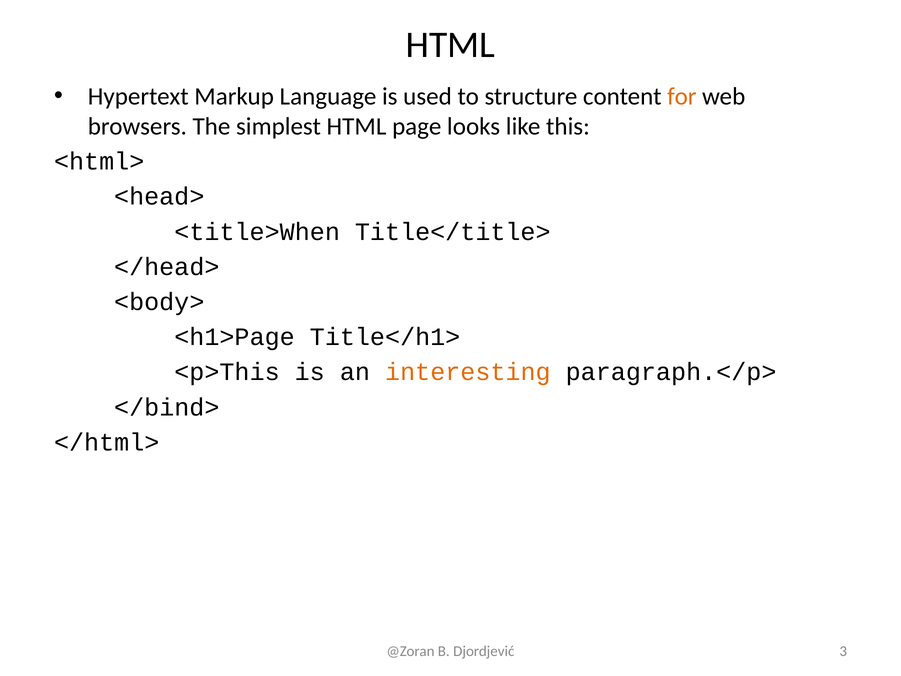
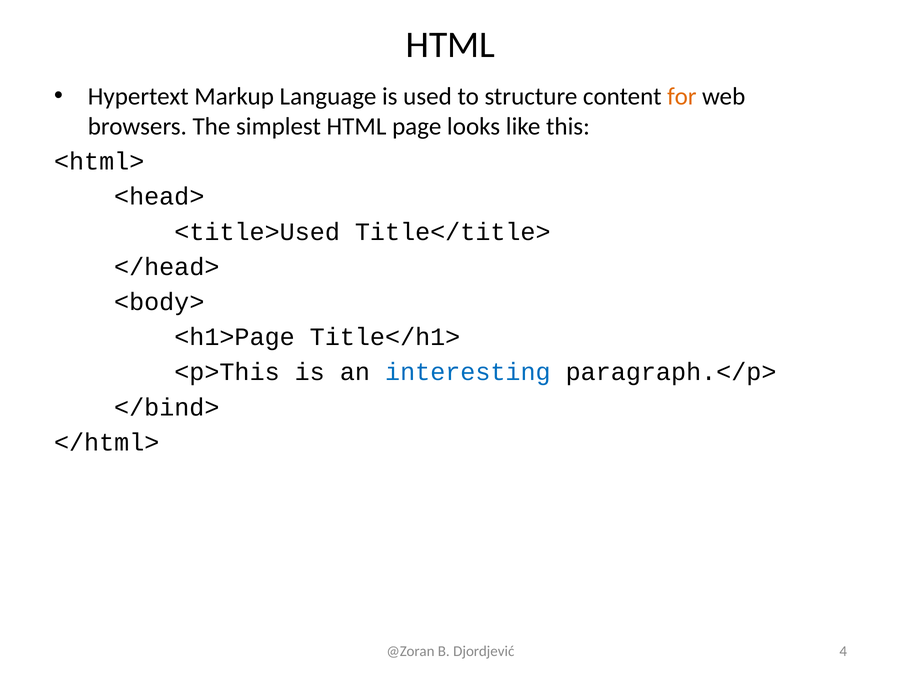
<title>When: <title>When -> <title>Used (257, 232)
interesting colour: orange -> blue (468, 372)
3: 3 -> 4 (843, 651)
